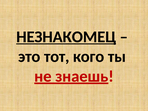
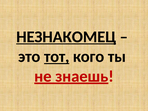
тот underline: none -> present (57, 57)
